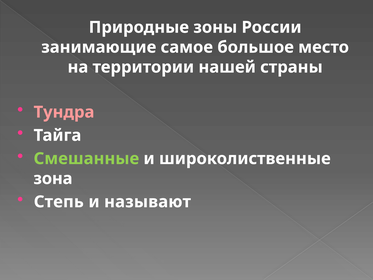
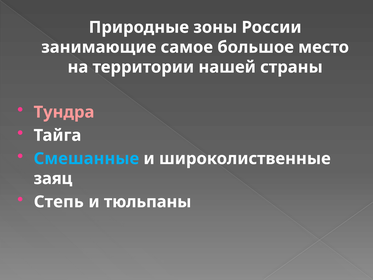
Смешанные colour: light green -> light blue (86, 159)
зона: зона -> заяц (53, 178)
называют: называют -> тюльпаны (148, 202)
